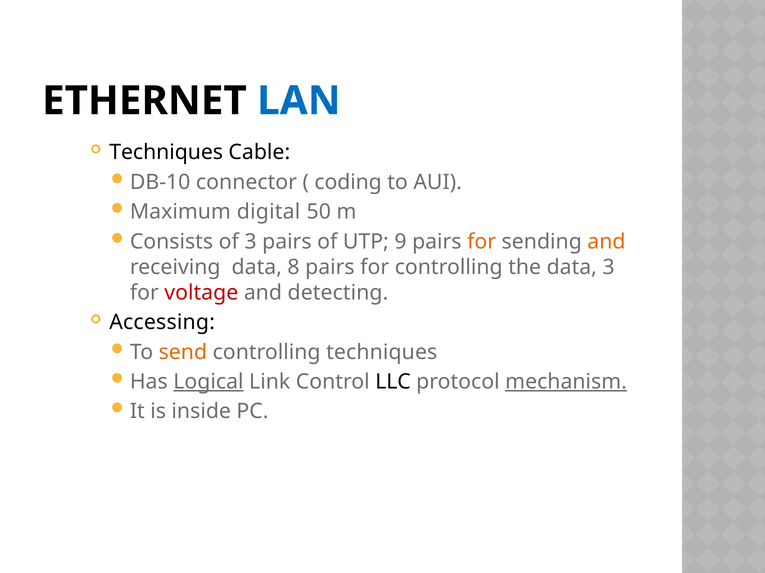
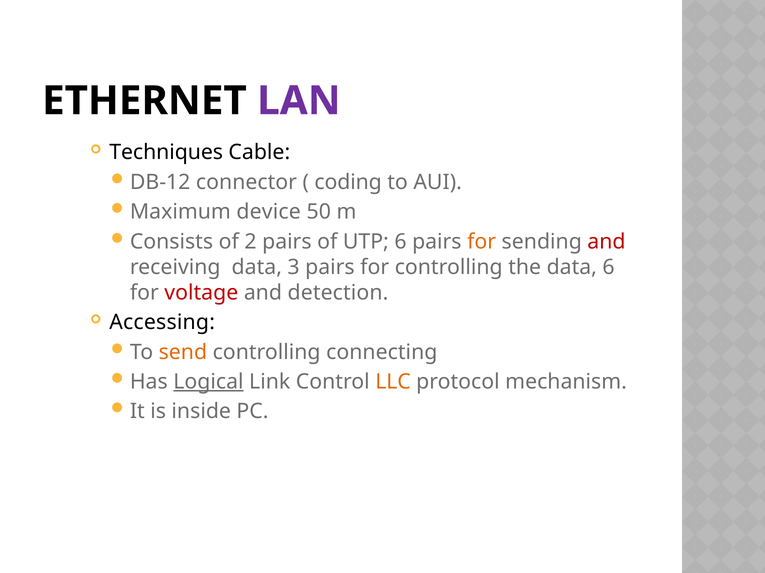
LAN colour: blue -> purple (299, 101)
DB-10: DB-10 -> DB-12 (160, 182)
digital: digital -> device (269, 212)
of 3: 3 -> 2 (251, 242)
UTP 9: 9 -> 6 (400, 242)
and colour: orange -> red (606, 242)
8: 8 -> 3 (294, 267)
data 3: 3 -> 6 (609, 267)
detecting: detecting -> detection (338, 293)
controlling techniques: techniques -> connecting (382, 352)
LLC colour: black -> orange (393, 382)
mechanism underline: present -> none (566, 382)
